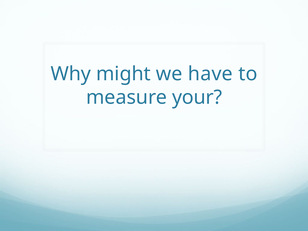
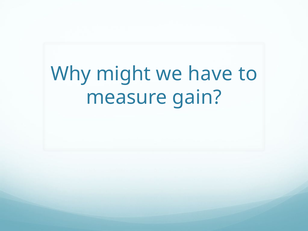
your: your -> gain (197, 97)
